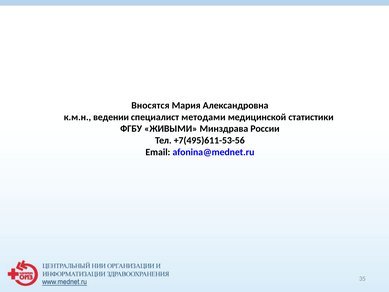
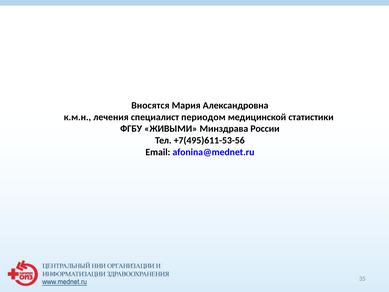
ведении: ведении -> лечения (111, 117)
методами: методами -> периодом (203, 117)
